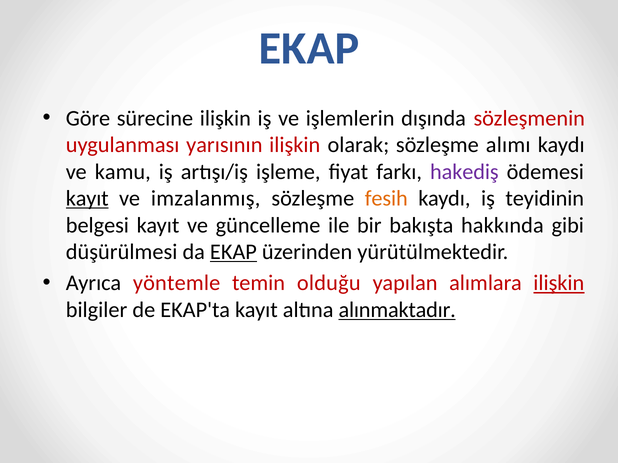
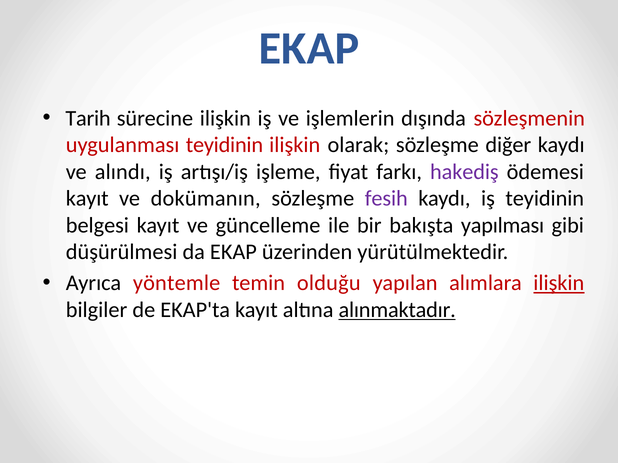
Göre: Göre -> Tarih (88, 118)
uygulanması yarısının: yarısının -> teyidinin (224, 145)
alımı: alımı -> diğer (508, 145)
kamu: kamu -> alındı (123, 172)
kayıt underline: present -> none (87, 199)
imzalanmış: imzalanmış -> dokümanın (206, 199)
fesih colour: orange -> purple (386, 199)
hakkında: hakkında -> yapılması (503, 225)
EKAP underline: present -> none (233, 252)
